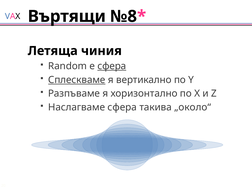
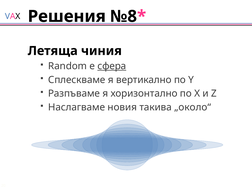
Въртящи: Въртящи -> Решения (67, 16)
Сплескваме underline: present -> none (77, 80)
Наслагваме сфера: сфера -> новия (122, 107)
